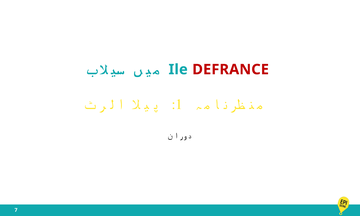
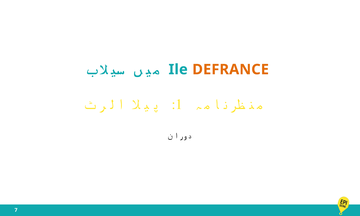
DEFRANCE colour: red -> orange (231, 69)
